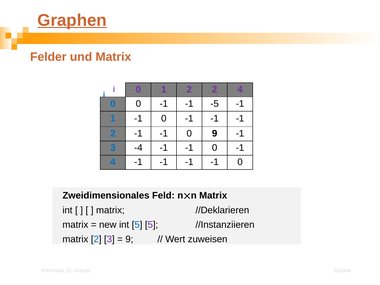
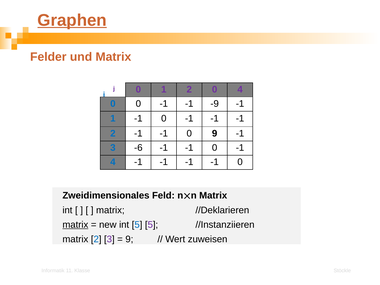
2 2: 2 -> 0 (215, 89)
-5: -5 -> -9 (215, 104)
-4: -4 -> -6 (138, 148)
matrix underline: none -> present (75, 225)
